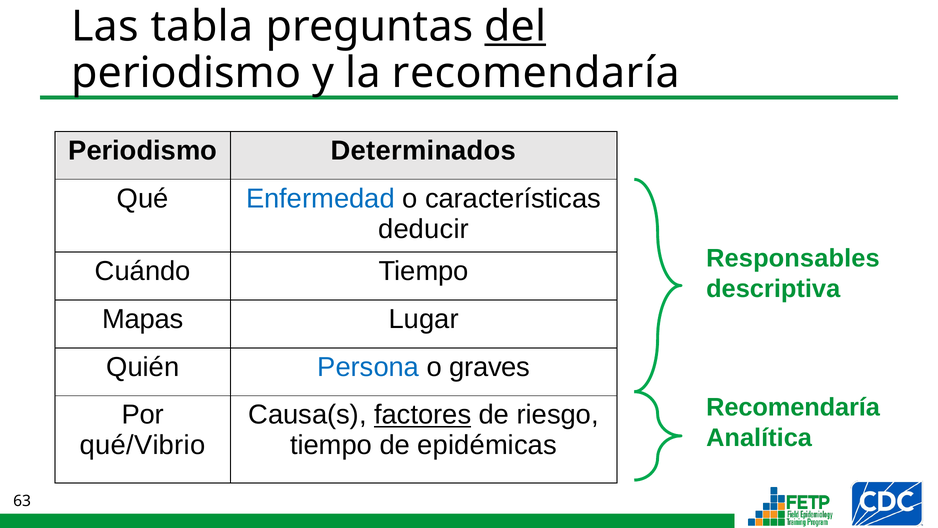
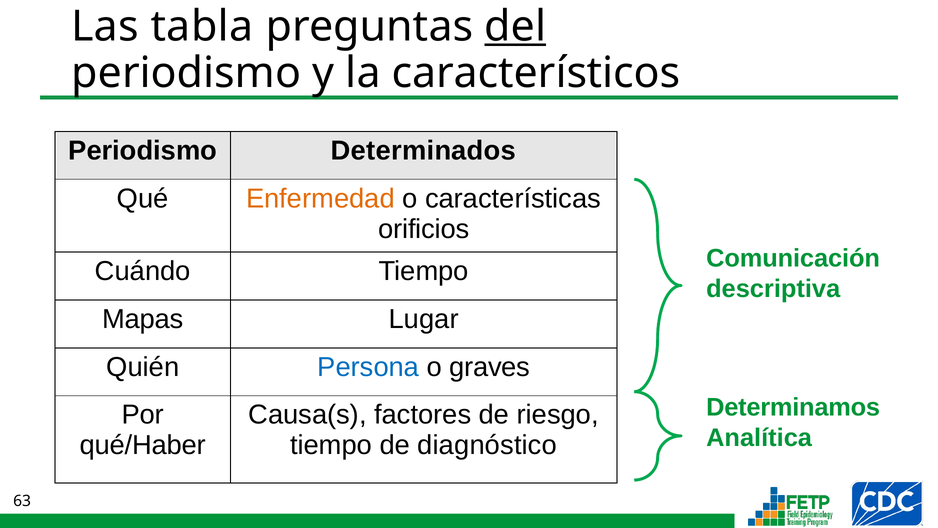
la recomendaría: recomendaría -> característicos (536, 73)
Enfermedad colour: blue -> orange (320, 198)
deducir: deducir -> orificios (424, 229)
Responsables: Responsables -> Comunicación (793, 258)
Recomendaría: Recomendaría -> Determinamos (793, 407)
factores underline: present -> none (423, 415)
qué/Vibrio: qué/Vibrio -> qué/Haber (143, 445)
epidémicas: epidémicas -> diagnóstico (487, 445)
